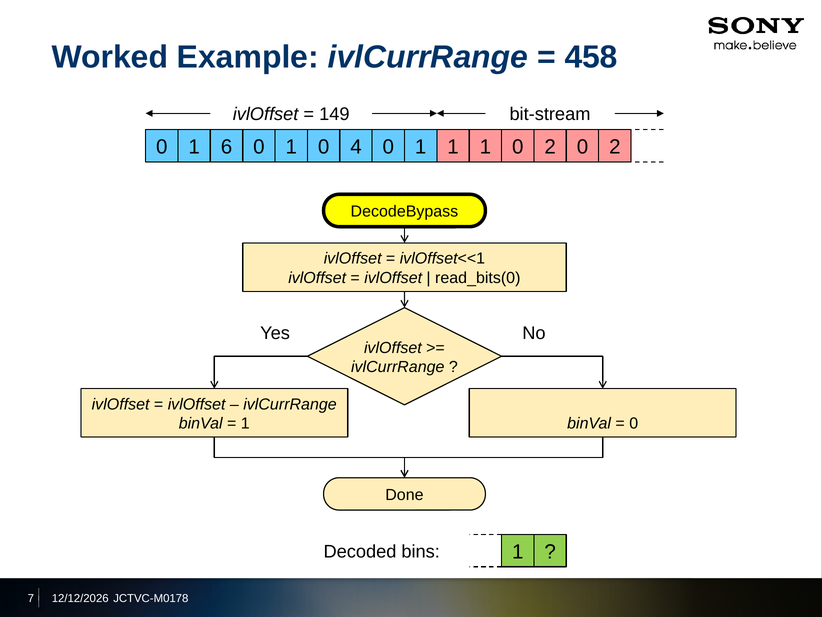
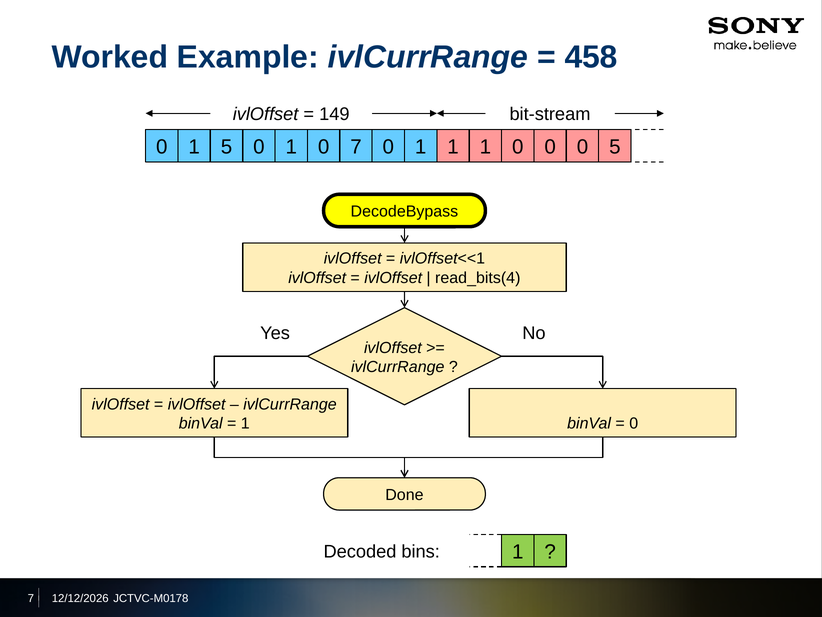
1 6: 6 -> 5 (227, 147)
0 4: 4 -> 7 (356, 147)
1 0 2: 2 -> 0 (550, 147)
2: 2 -> 5 (615, 147)
read_bits(0: read_bits(0 -> read_bits(4 (478, 278)
